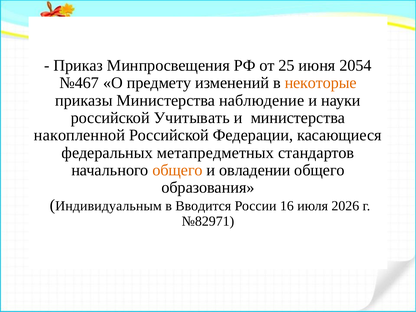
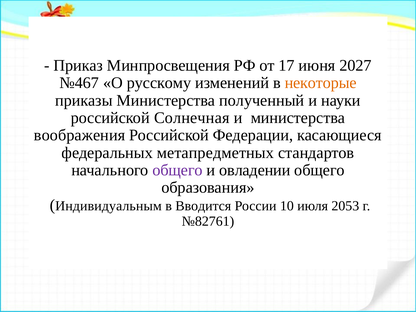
25: 25 -> 17 (287, 66)
2054: 2054 -> 2027 (356, 66)
предмету: предмету -> русскому (159, 83)
наблюдение: наблюдение -> полученный (262, 100)
Учитывать: Учитывать -> Солнечная (192, 118)
накопленной: накопленной -> воображения (80, 135)
общего colour: orange -> purple (178, 170)
16: 16 -> 10 (287, 206)
2026: 2026 -> 2053 (345, 206)
№82971: №82971 -> №82761 (208, 221)
